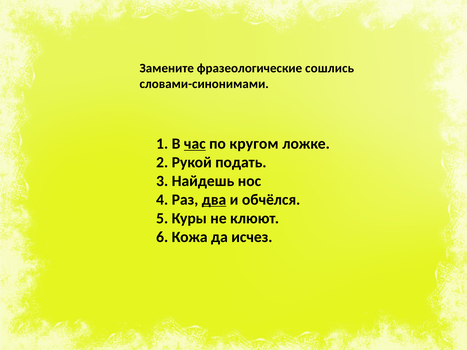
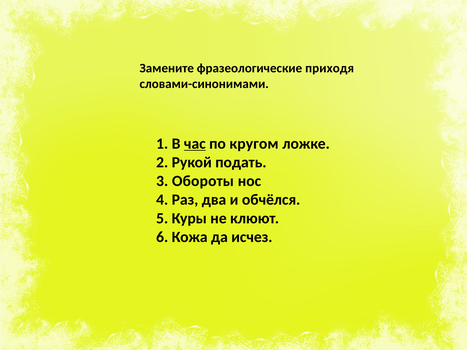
сошлись: сошлись -> приходя (330, 68)
Найдешь: Найдешь -> Обороты (203, 181)
два underline: present -> none (214, 200)
